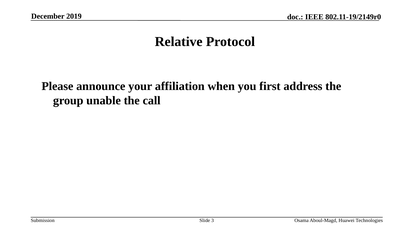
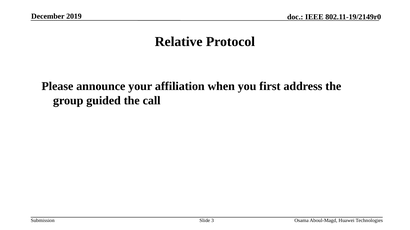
unable: unable -> guided (104, 101)
